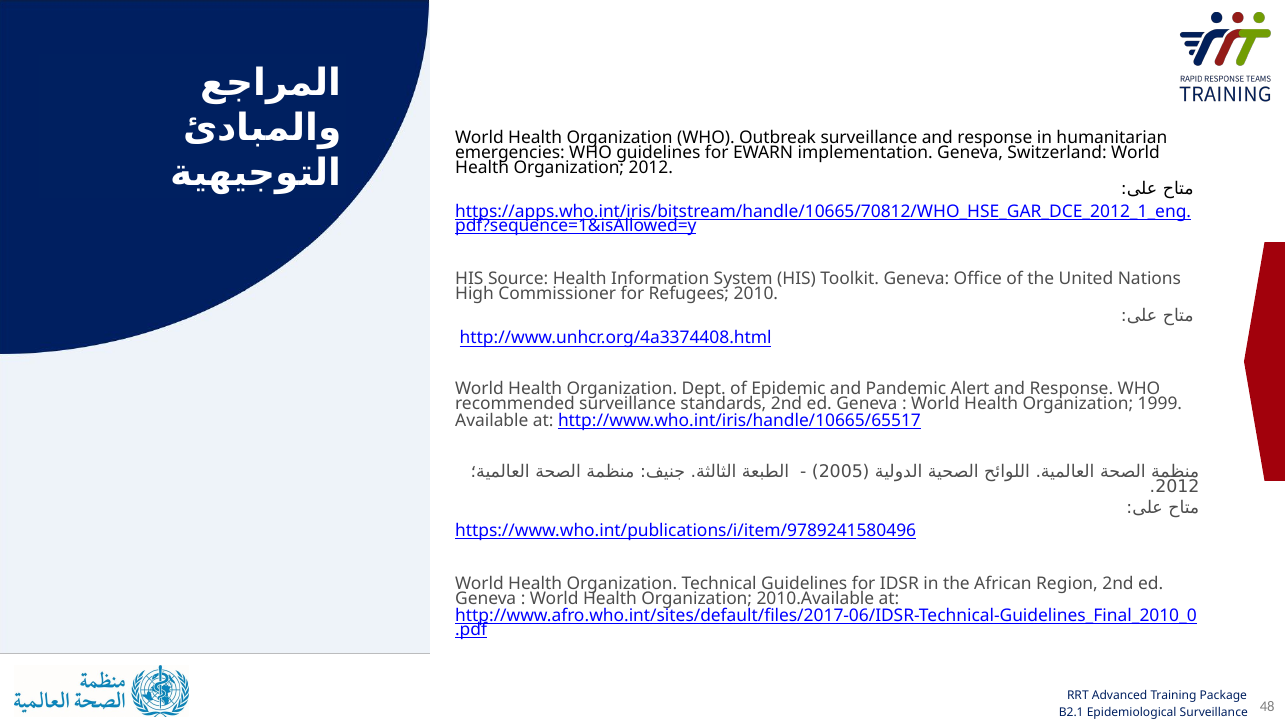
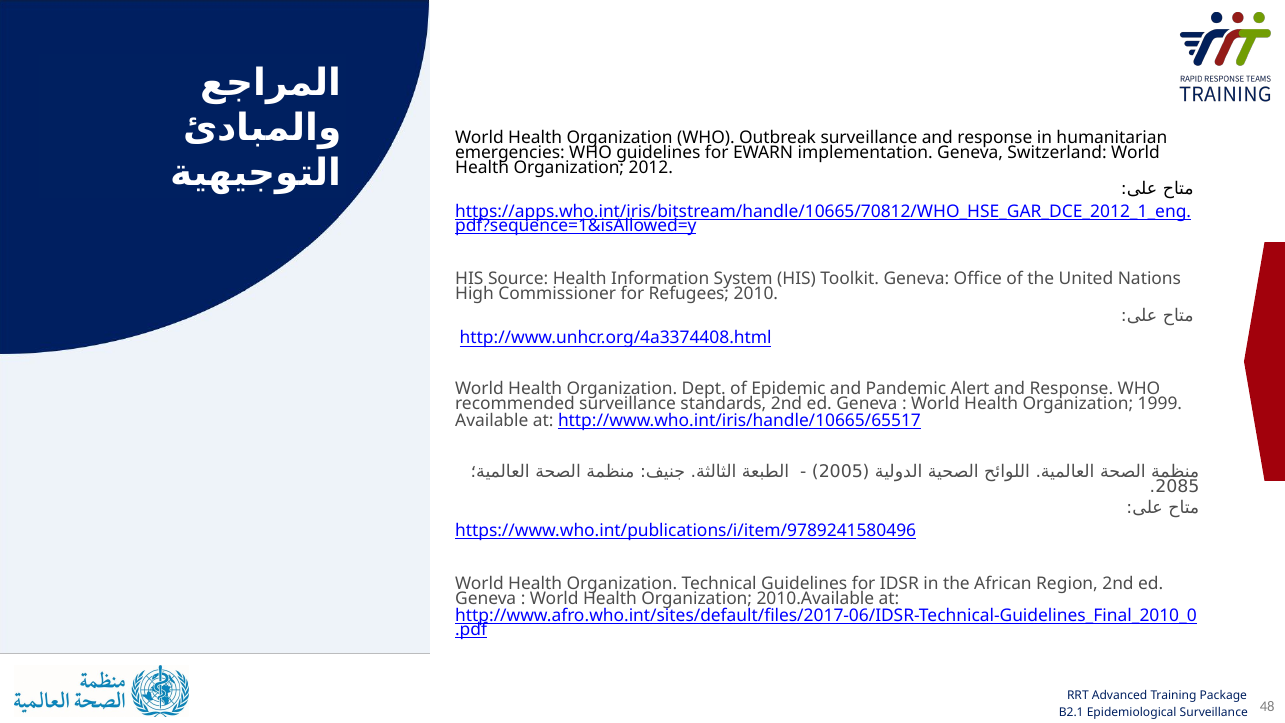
2012: 2012 -> 2085 (1177, 487)
